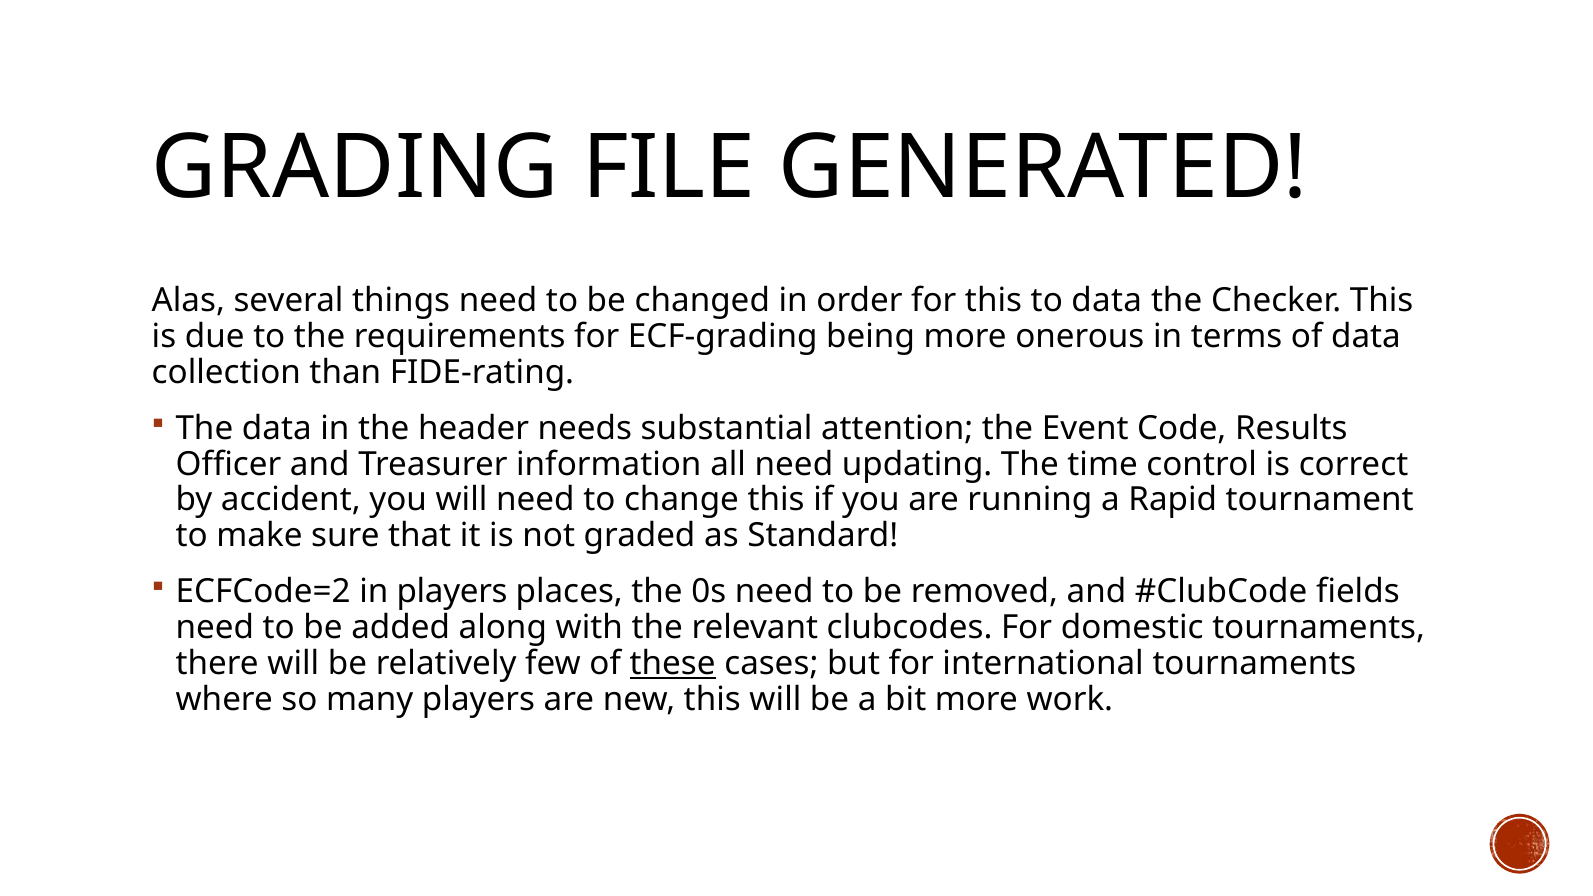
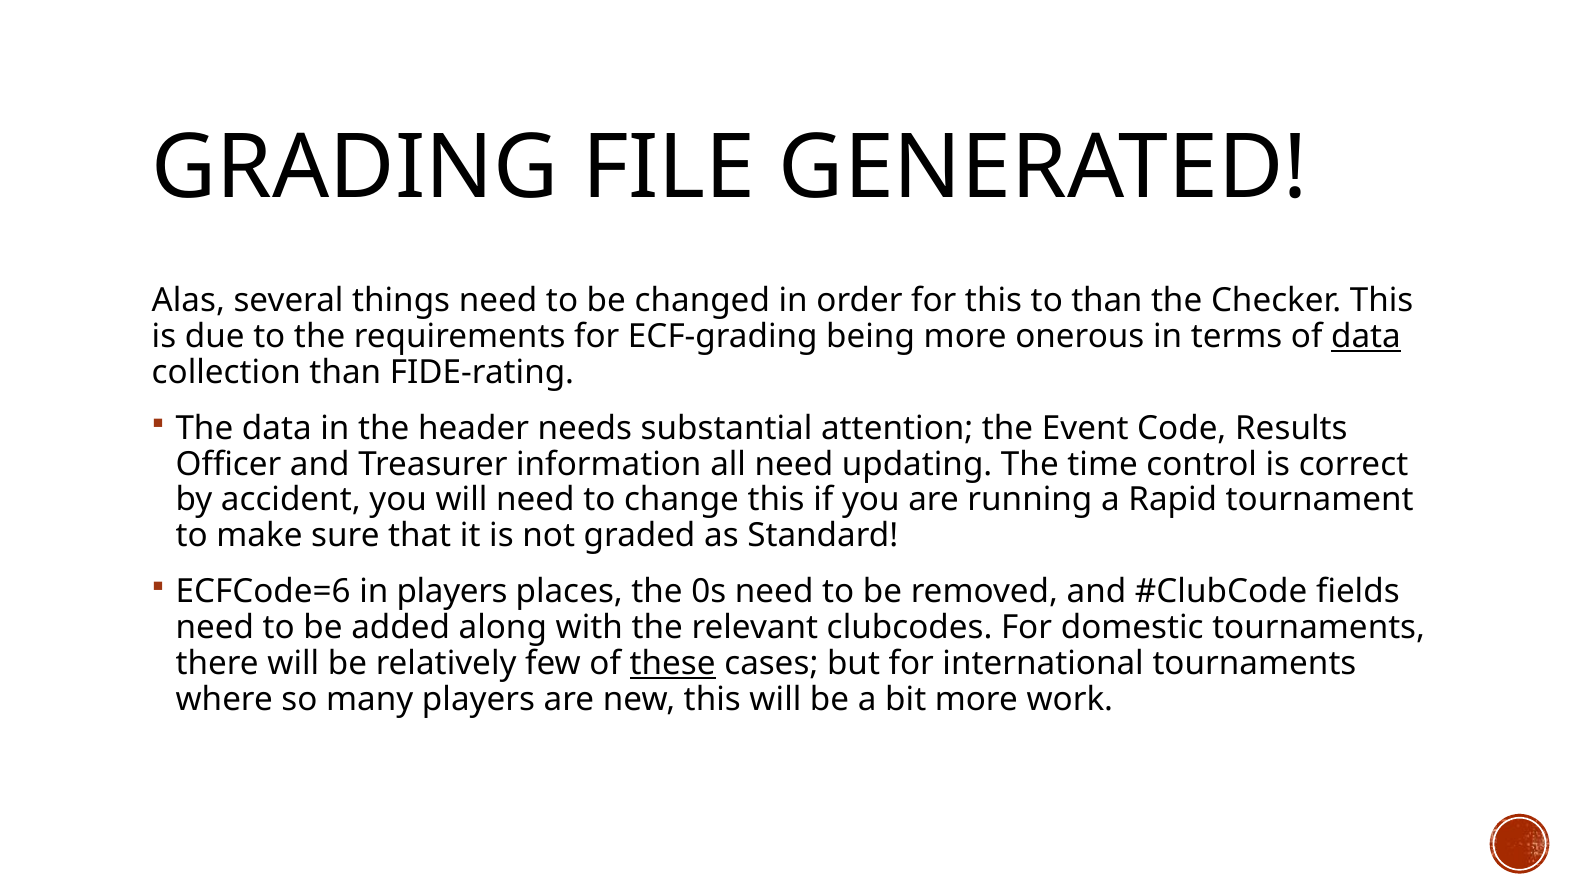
to data: data -> than (1107, 301)
data underline: none -> present (1366, 337)
ECFCode=2: ECFCode=2 -> ECFCode=6 (263, 592)
